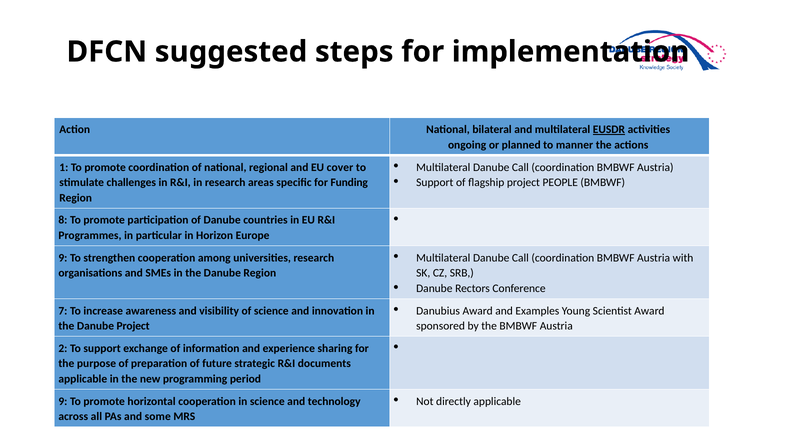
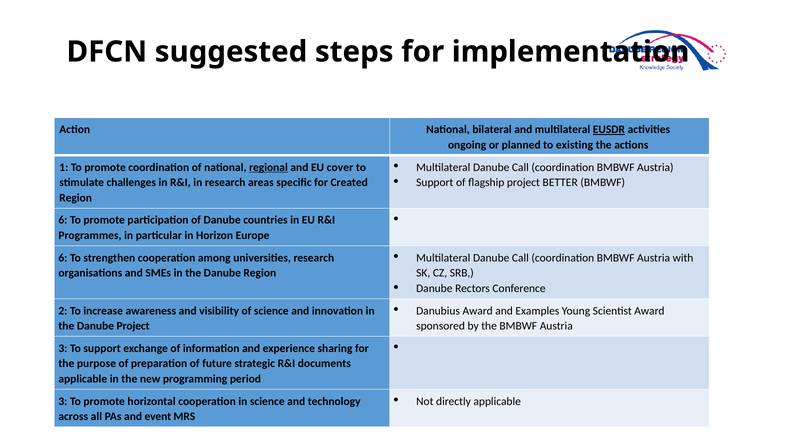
manner: manner -> existing (574, 145)
regional underline: none -> present (268, 167)
PEOPLE: PEOPLE -> BETTER (560, 183)
Funding: Funding -> Created (349, 183)
8: 8 -> 6 (63, 220)
9: 9 -> 6 (63, 258)
7: 7 -> 2 (63, 311)
2: 2 -> 3 (63, 348)
9: 9 -> 3 (63, 401)
some: some -> event (158, 417)
